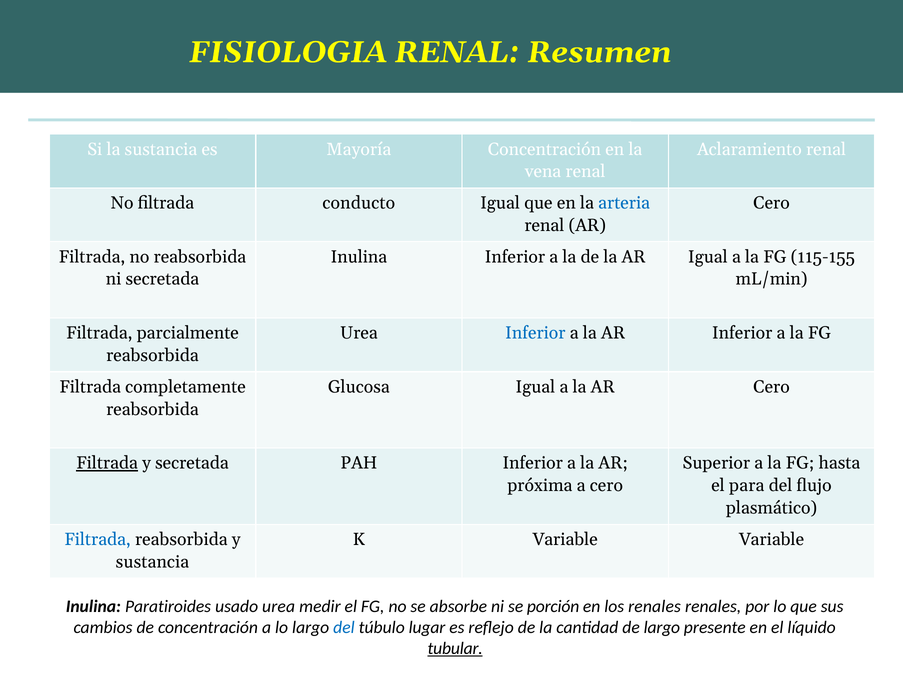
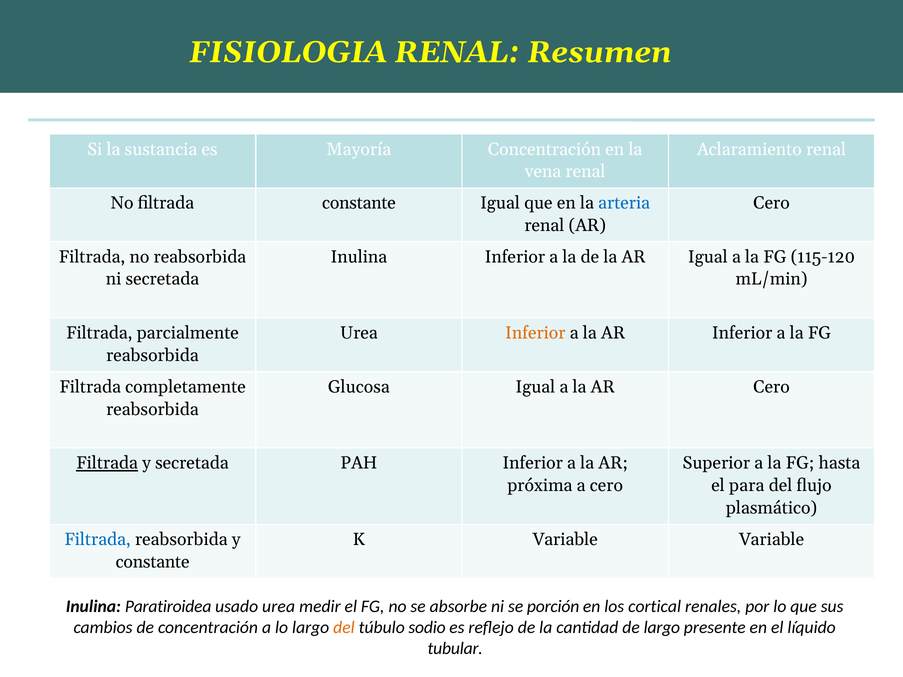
filtrada conducto: conducto -> constante (359, 203)
115-155: 115-155 -> 115-120 (823, 257)
Inferior colour: blue -> orange (535, 333)
sustancia: sustancia -> constante (153, 562)
Paratiroides: Paratiroides -> Paratiroidea (168, 606)
los renales: renales -> cortical (655, 606)
del colour: blue -> orange (344, 628)
lugar: lugar -> sodio (427, 628)
tubular underline: present -> none (455, 649)
